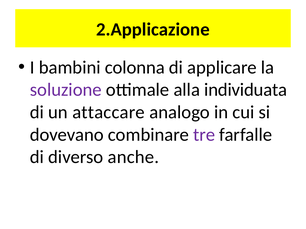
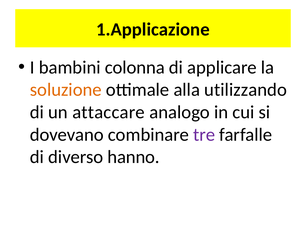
2.Applicazione: 2.Applicazione -> 1.Applicazione (153, 30)
soluzione colour: purple -> orange (66, 90)
individuata: individuata -> utilizzando (246, 90)
anche: anche -> hanno (134, 157)
